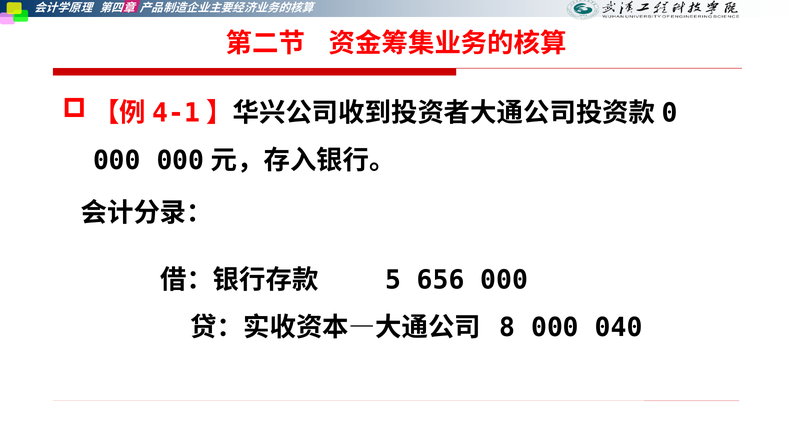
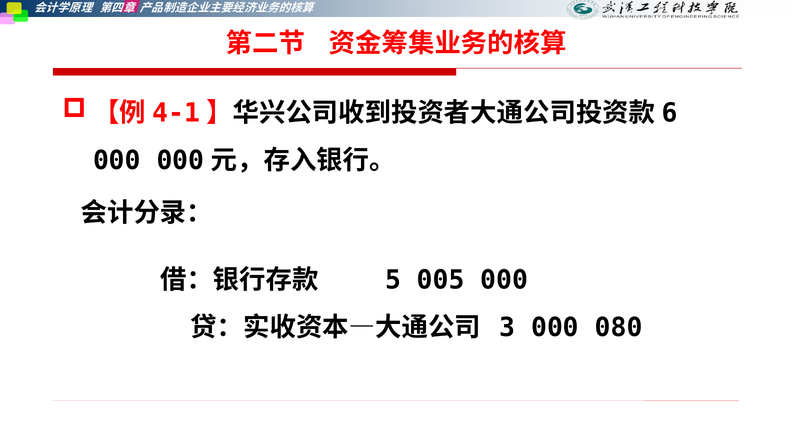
0: 0 -> 6 (670, 113)
656: 656 -> 005 (441, 280)
8: 8 -> 3 (507, 328)
040: 040 -> 080 (619, 328)
